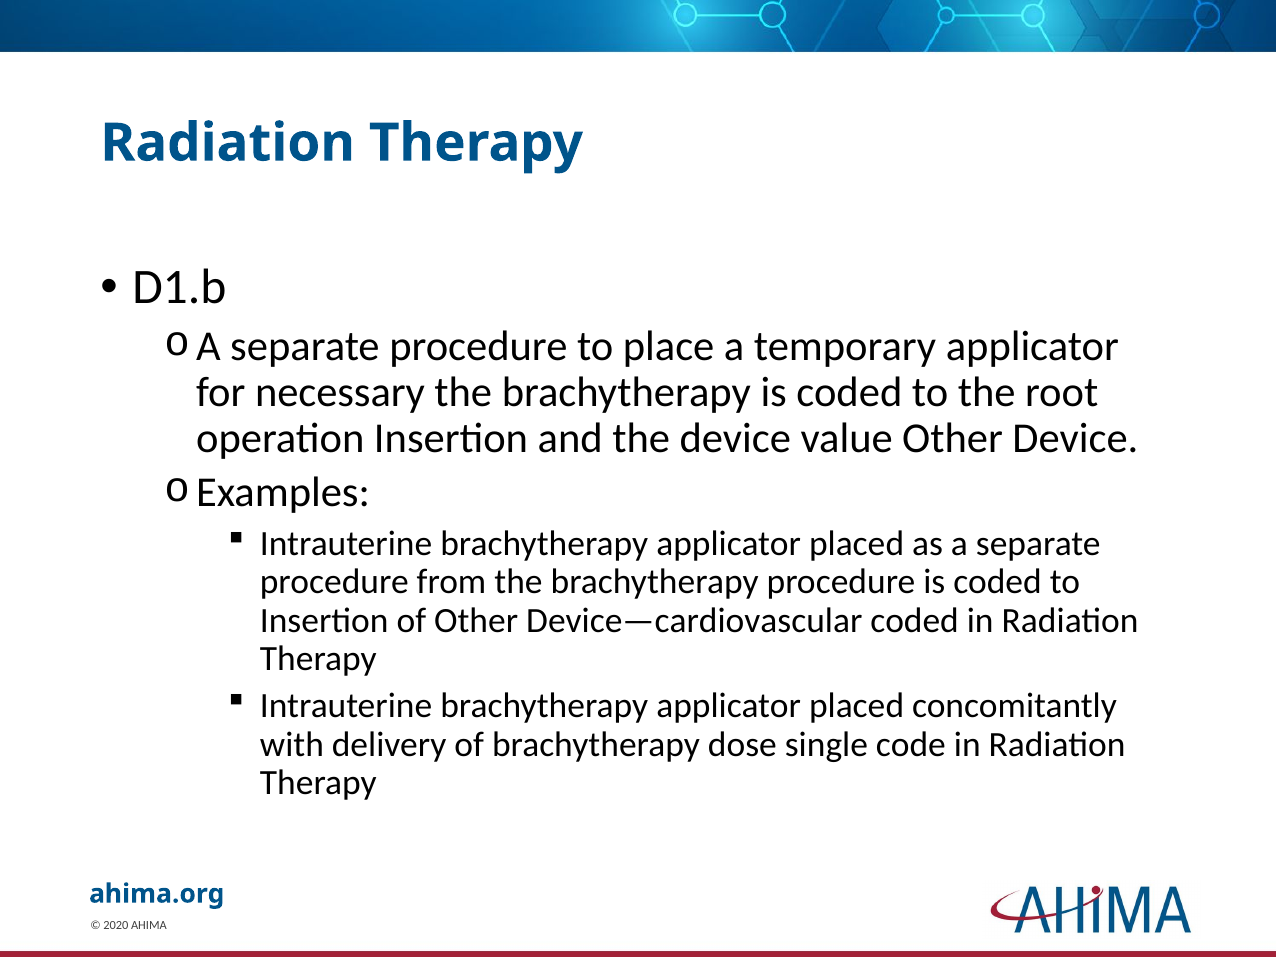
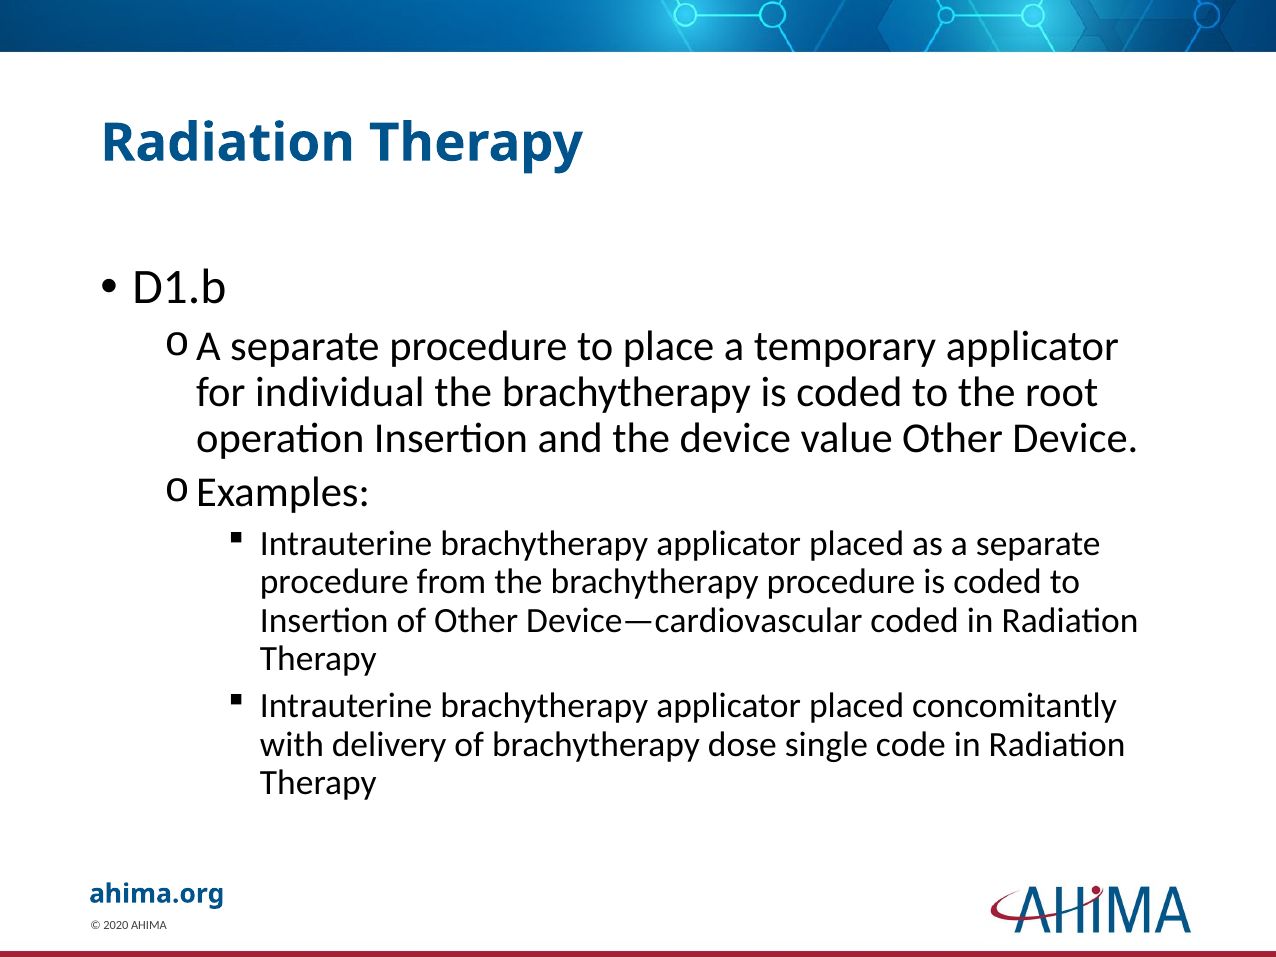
necessary: necessary -> individual (340, 392)
